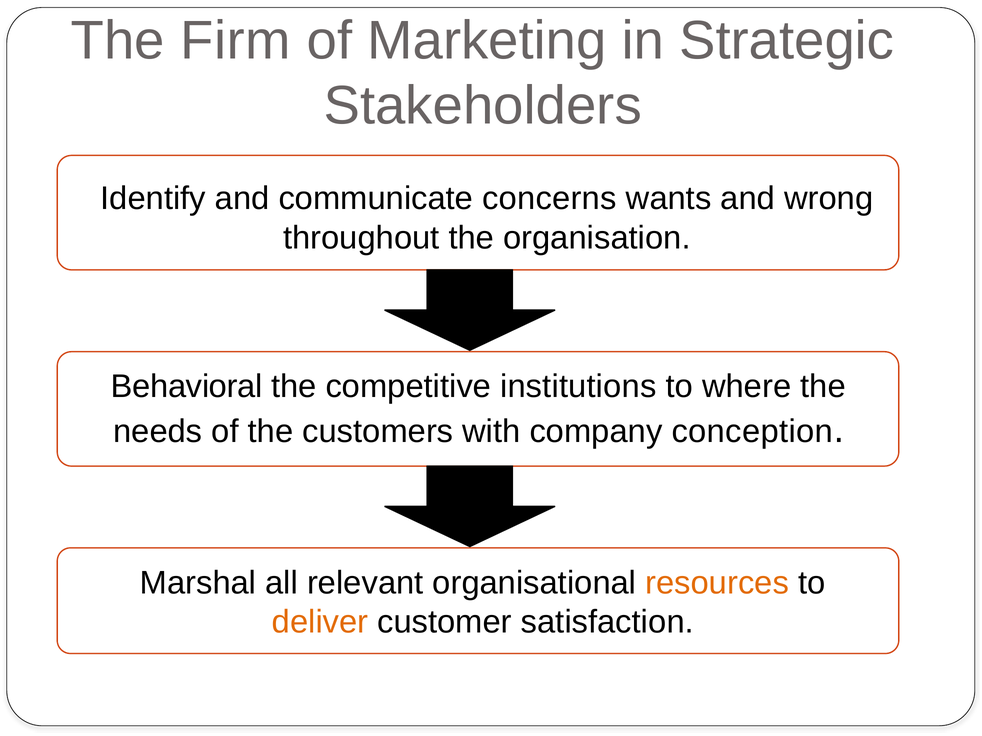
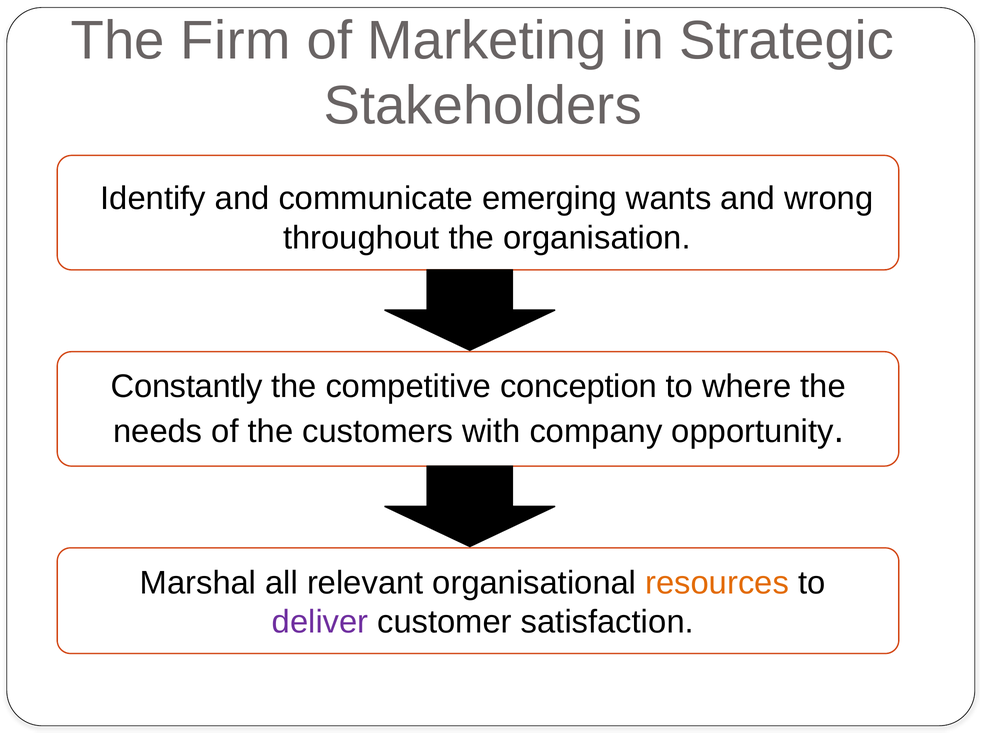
concerns: concerns -> emerging (550, 199)
Behavioral: Behavioral -> Constantly (187, 387)
institutions: institutions -> conception (578, 387)
conception: conception -> opportunity (752, 432)
deliver colour: orange -> purple (320, 623)
